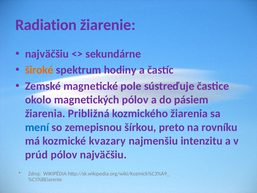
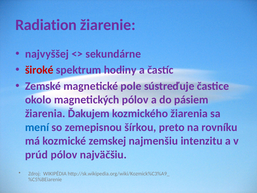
najväčšiu: najväčšiu -> najvyššej (47, 54)
široké colour: orange -> red (39, 70)
Približná: Približná -> Ďakujem (89, 113)
kvazary: kvazary -> zemskej (107, 141)
